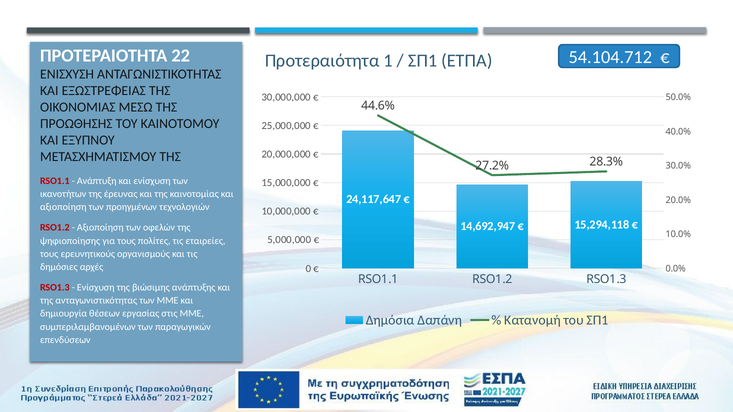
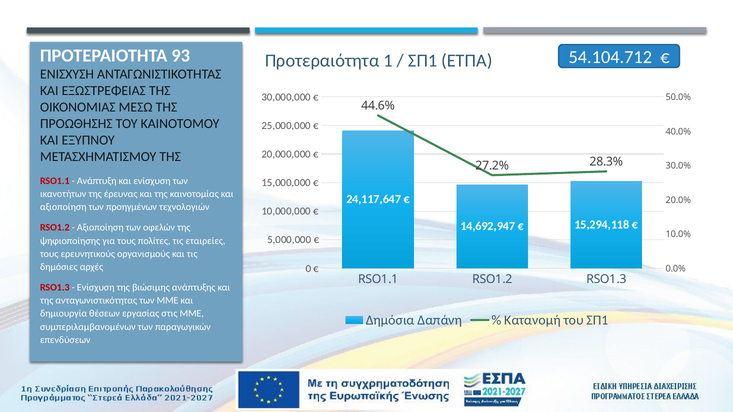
22: 22 -> 93 (181, 56)
